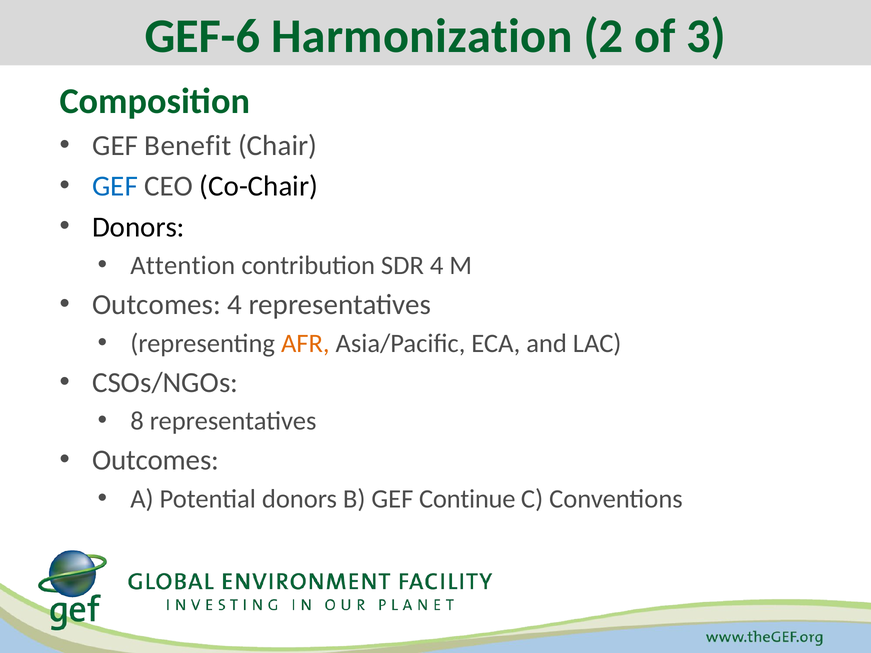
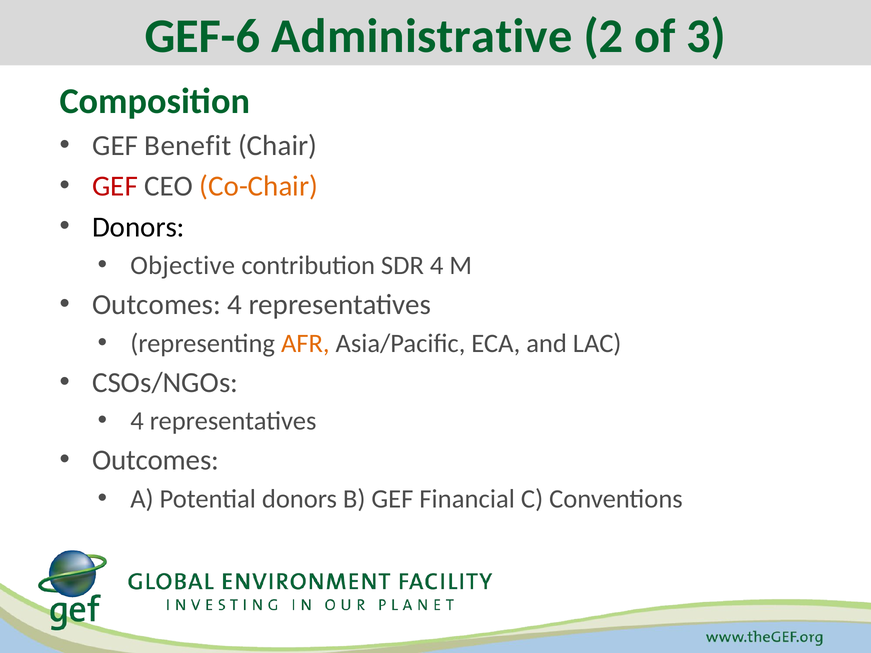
Harmonization: Harmonization -> Administrative (422, 36)
GEF colour: blue -> red (115, 186)
Co-Chair colour: black -> orange (259, 186)
Attention: Attention -> Objective (183, 266)
8: 8 -> 4 (137, 421)
Continue: Continue -> Financial (467, 499)
